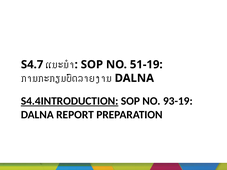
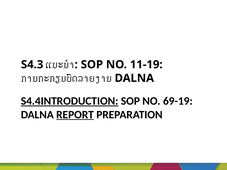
S4.7: S4.7 -> S4.3 (32, 65)
51-19: 51-19 -> 11-19 (146, 65)
93-19: 93-19 -> 69-19 (178, 101)
REPORT underline: none -> present (75, 115)
